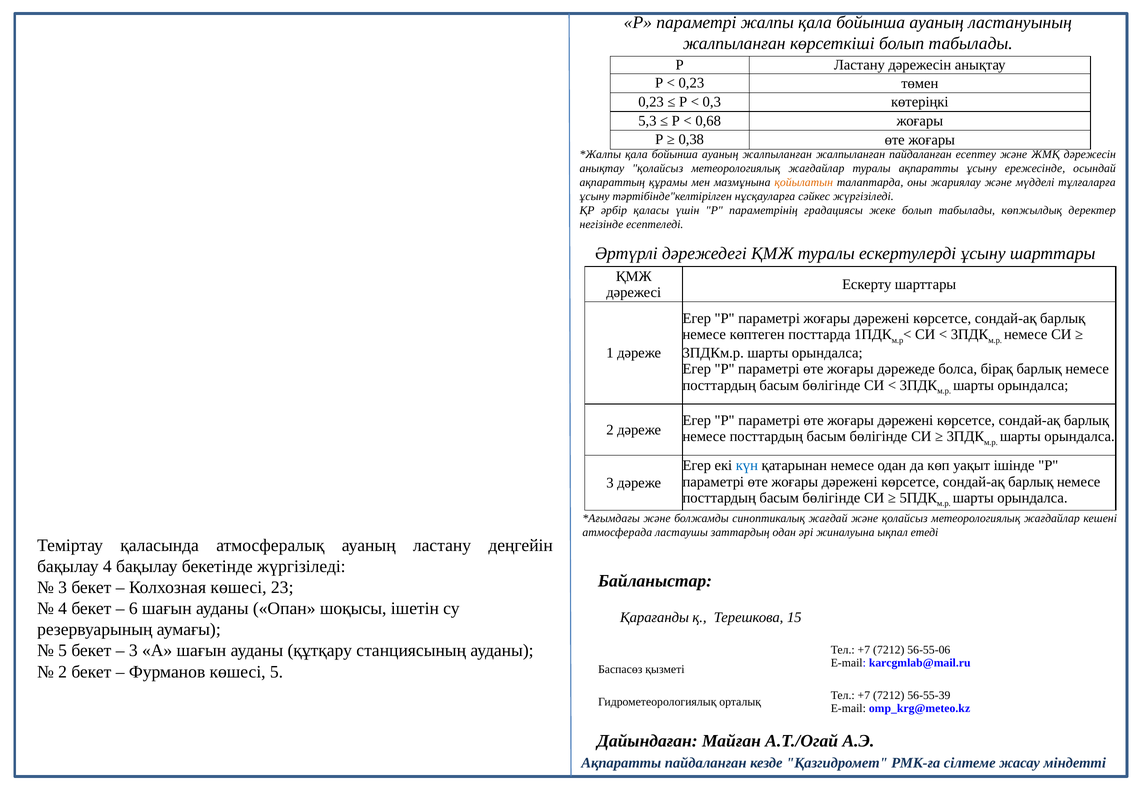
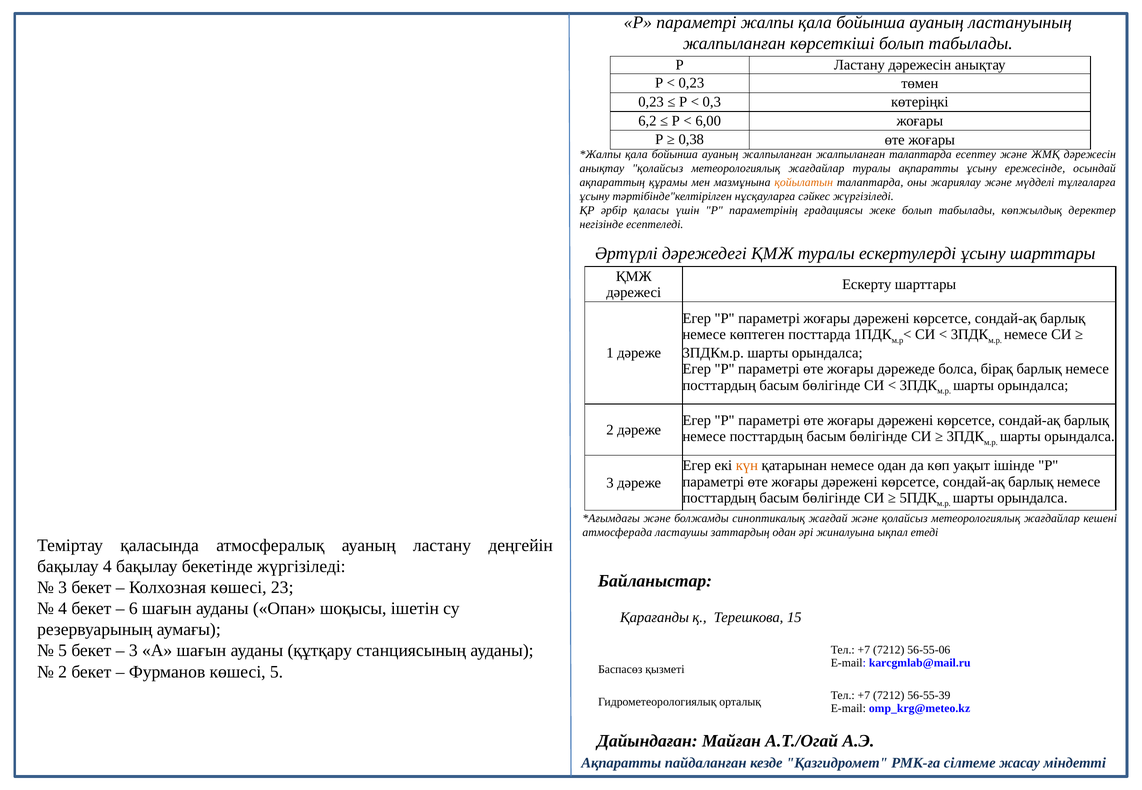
5,3: 5,3 -> 6,2 (647, 121)
0,68: 0,68 -> 6,00 (708, 121)
жалпыланған пайдаланған: пайдаланған -> талаптарда (920, 155)
күн colour: blue -> orange (747, 466)
